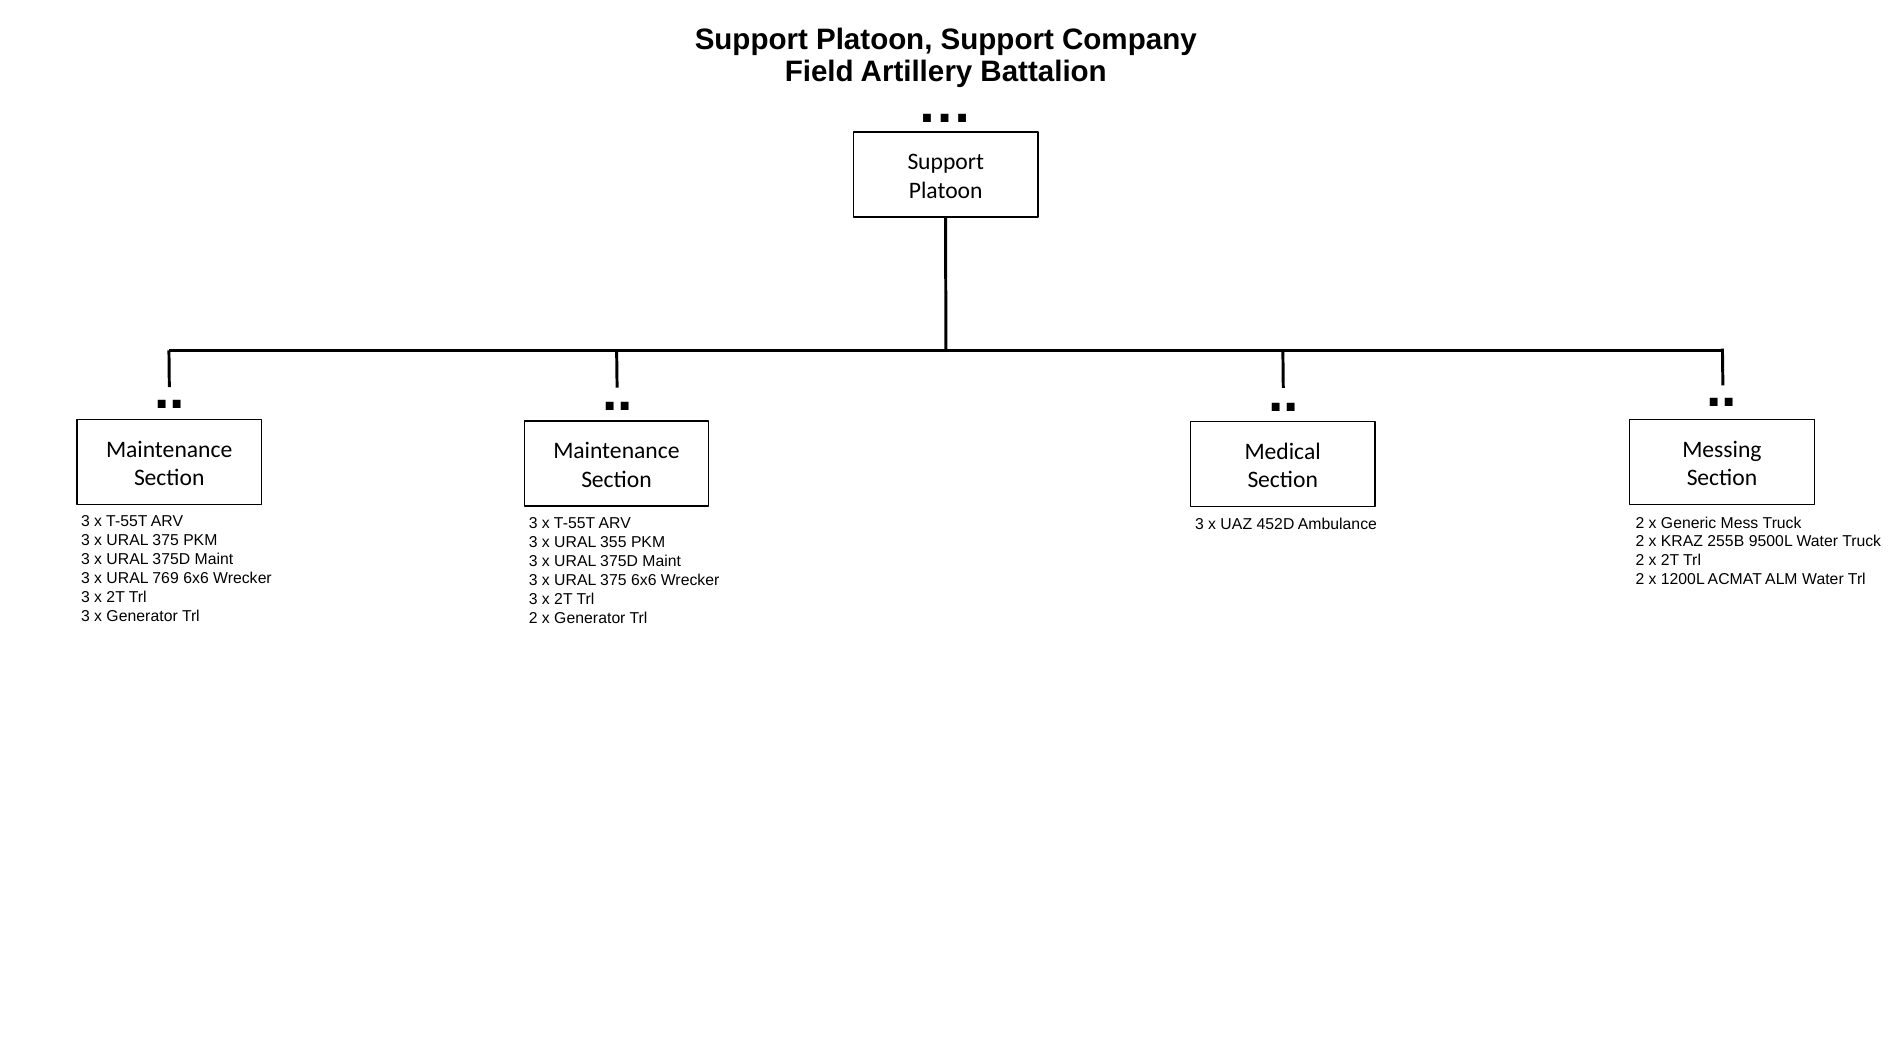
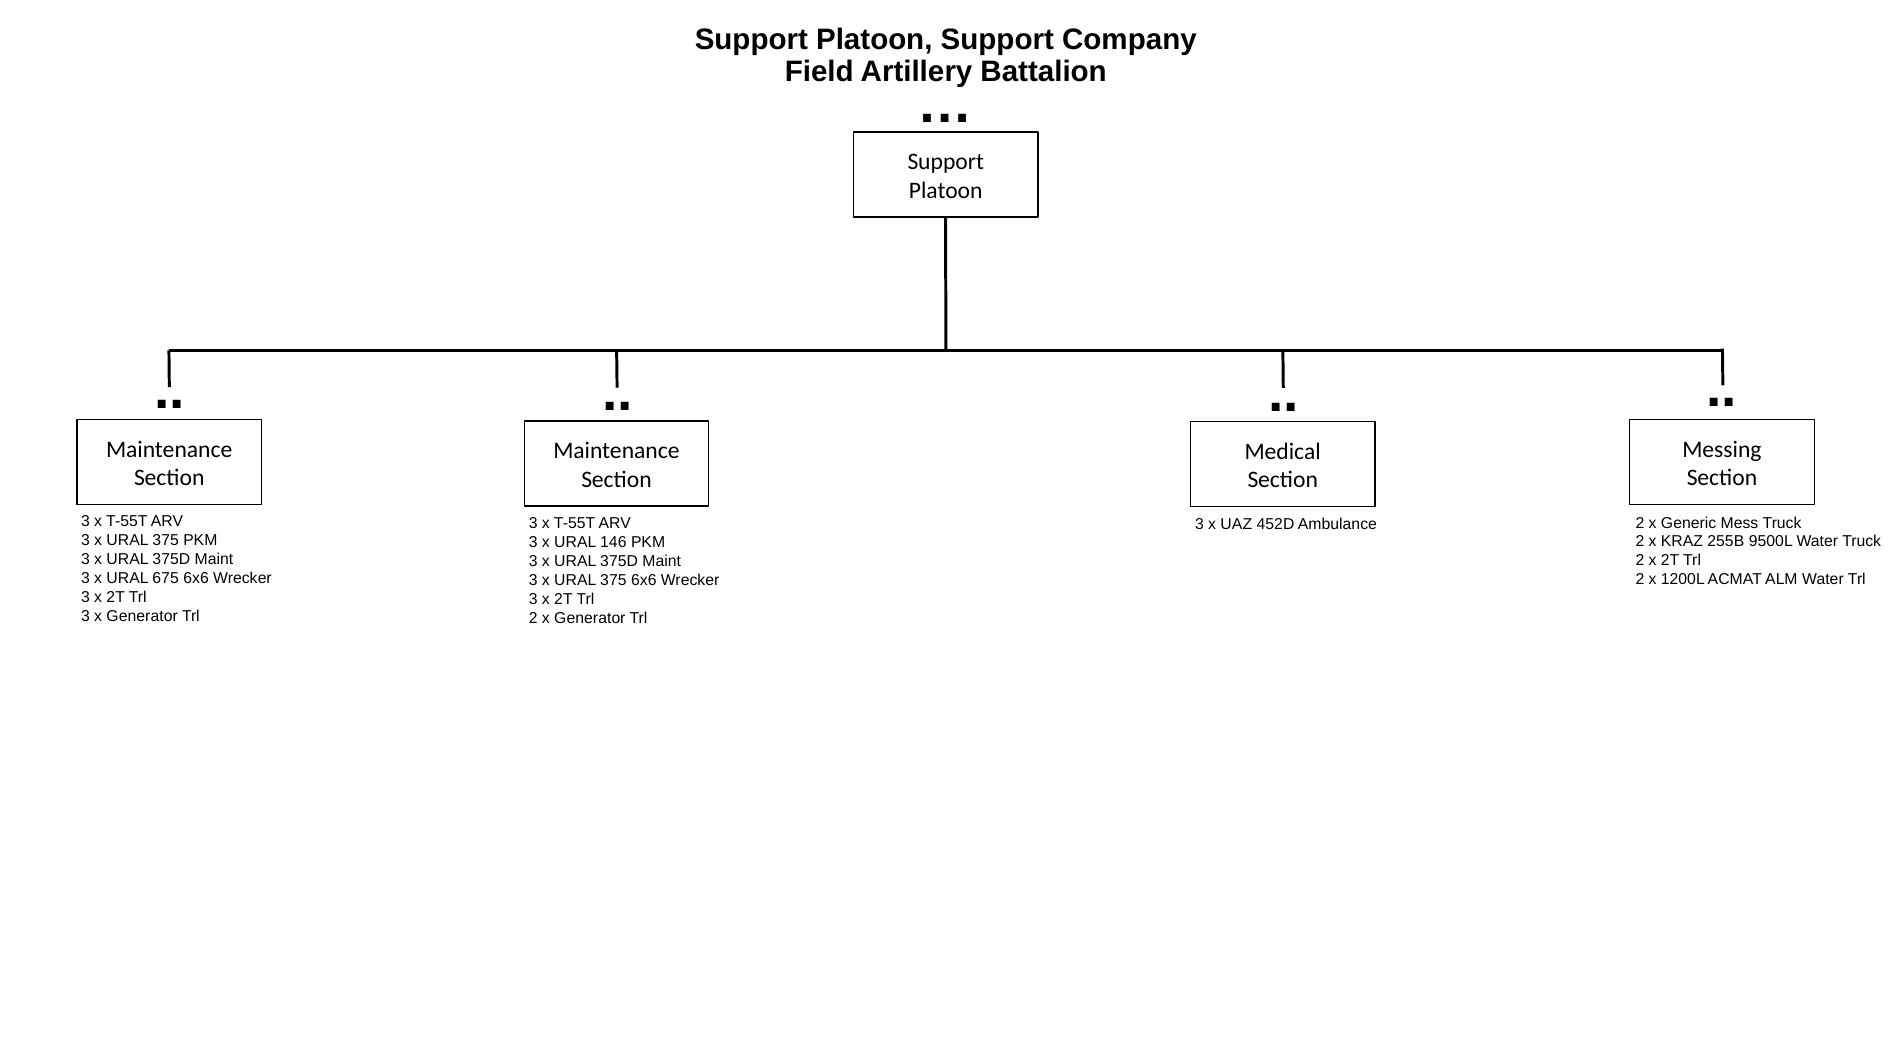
355: 355 -> 146 (613, 543)
769: 769 -> 675 (166, 578)
